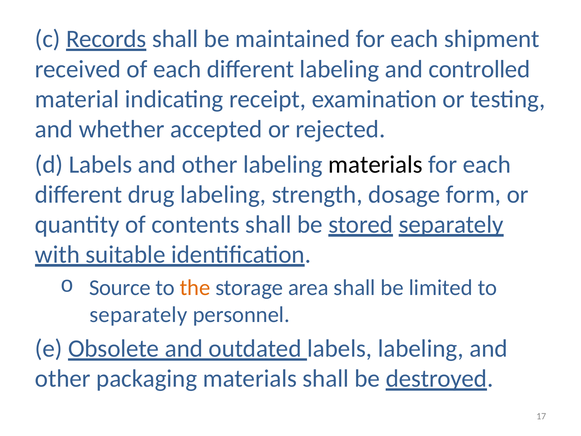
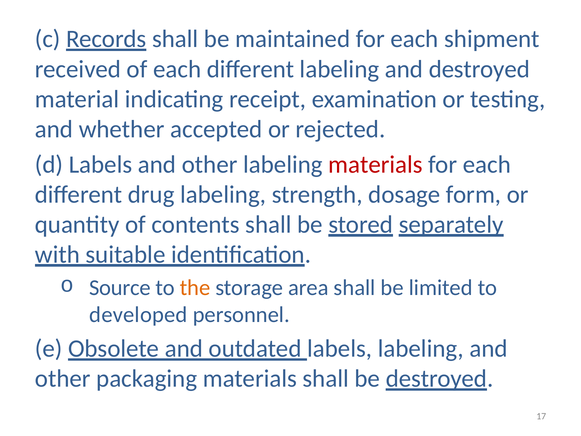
and controlled: controlled -> destroyed (479, 69)
materials colour: black -> red (375, 164)
separately: separately -> developed (138, 315)
